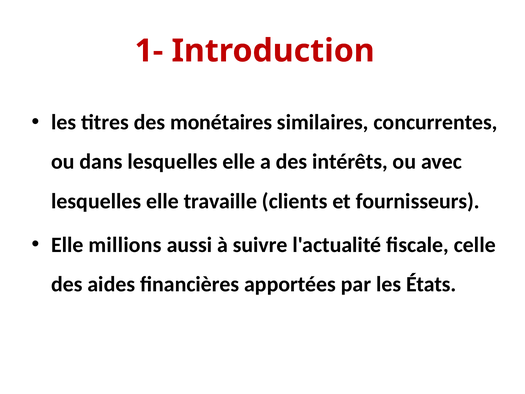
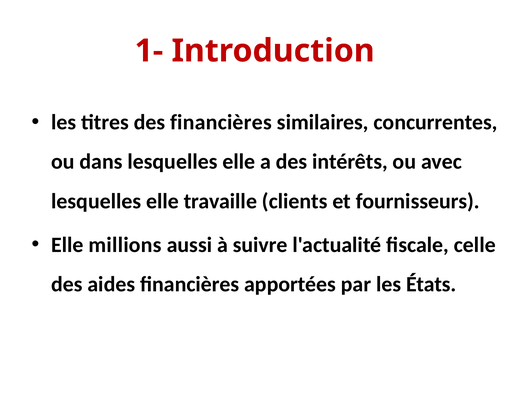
des monétaires: monétaires -> financières (221, 122)
